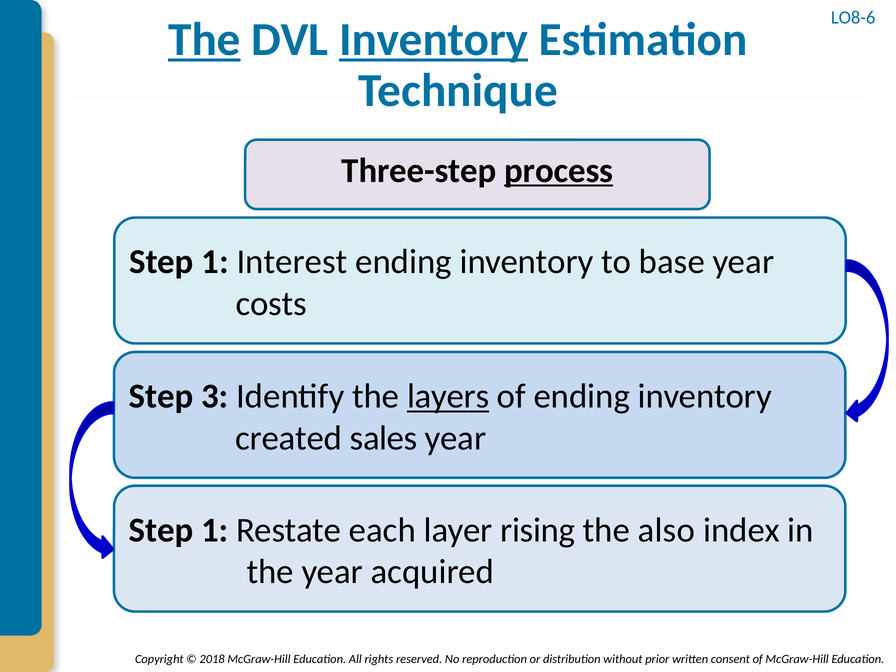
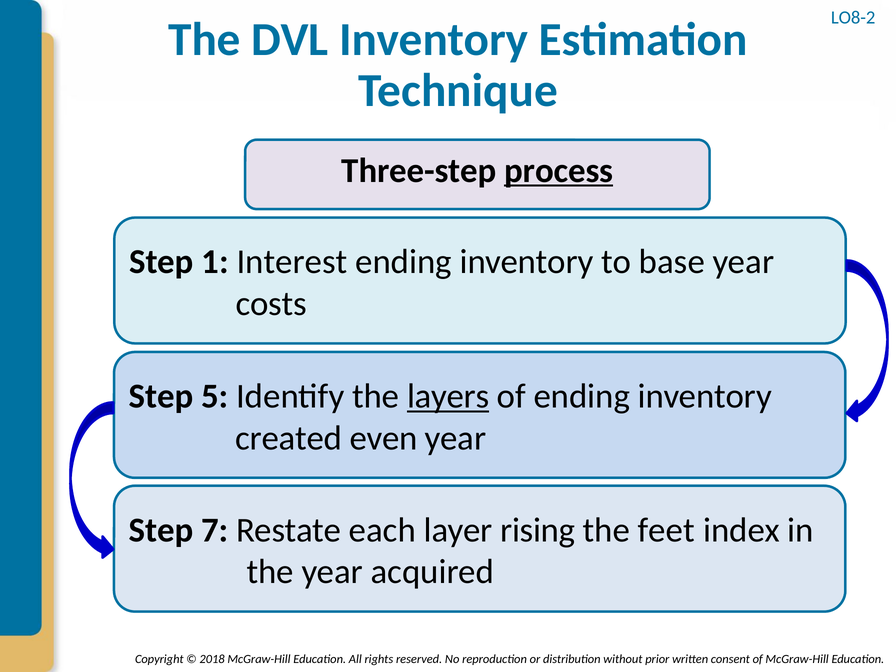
LO8-6: LO8-6 -> LO8-2 (853, 18)
The underline: present -> none (204, 40)
Inventory underline: present -> none (434, 40)
3: 3 -> 5 (215, 396)
sales: sales -> even (384, 438)
1: 1 -> 7 (215, 530)
also: also -> feet (666, 530)
